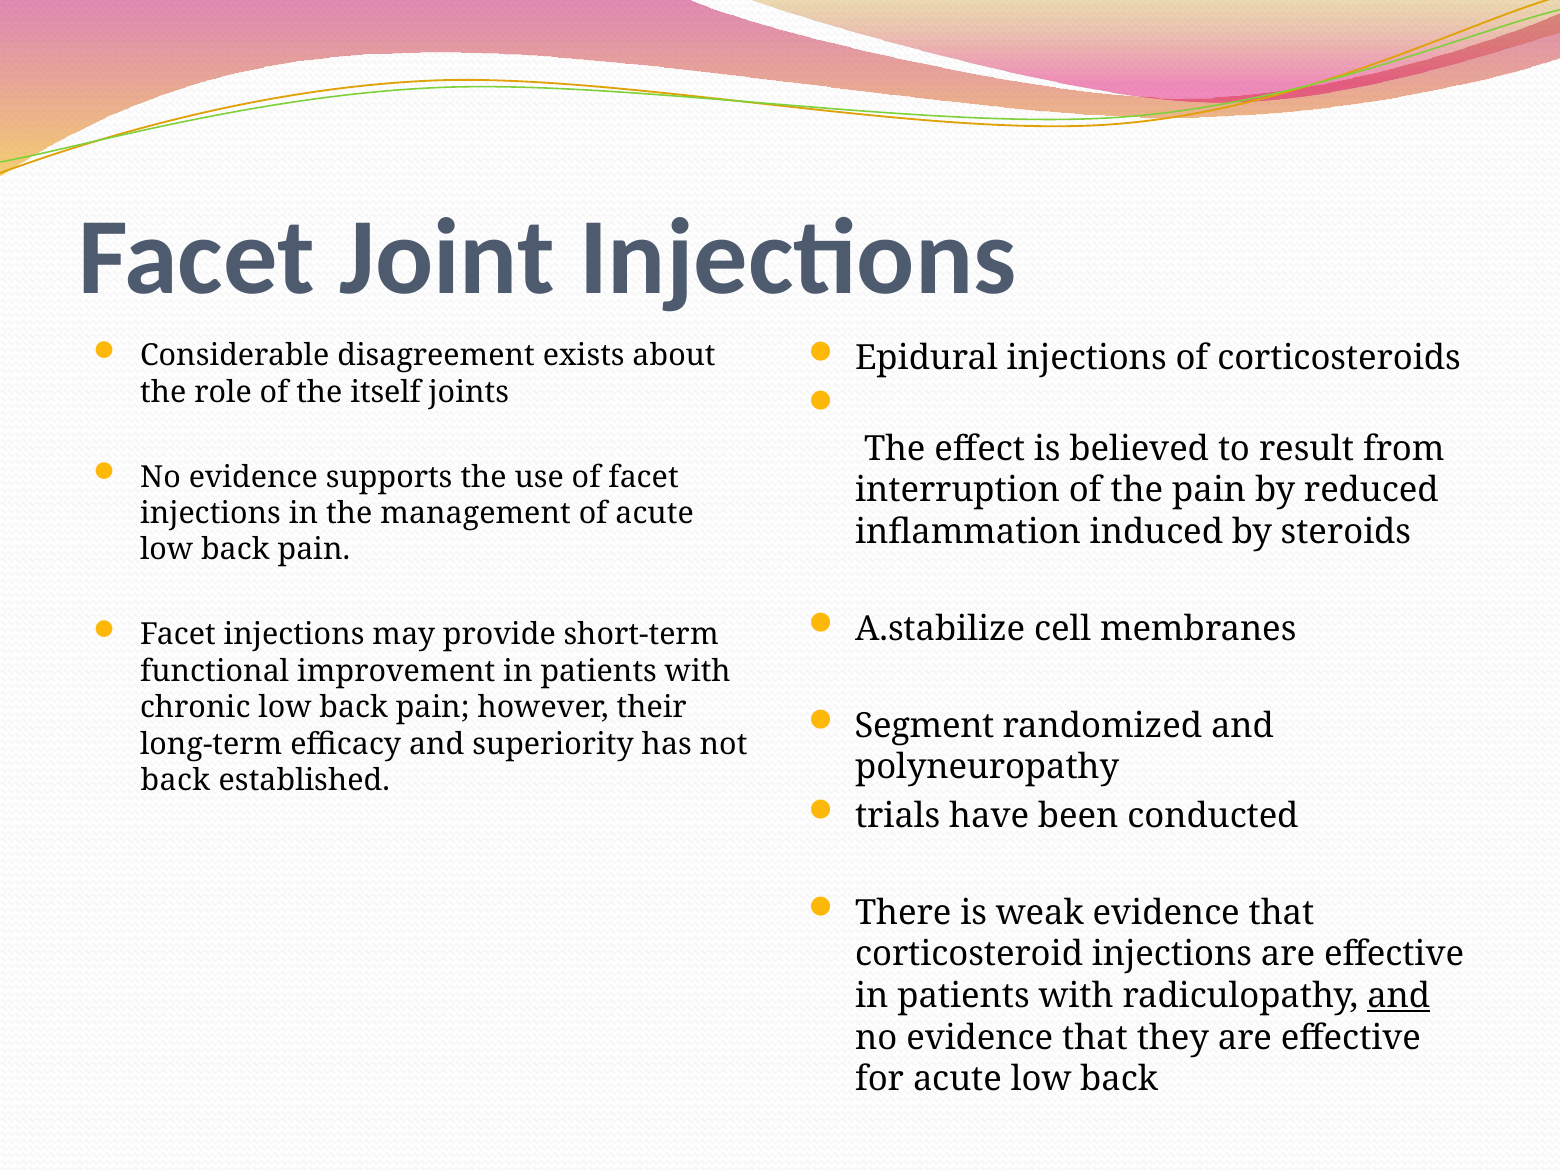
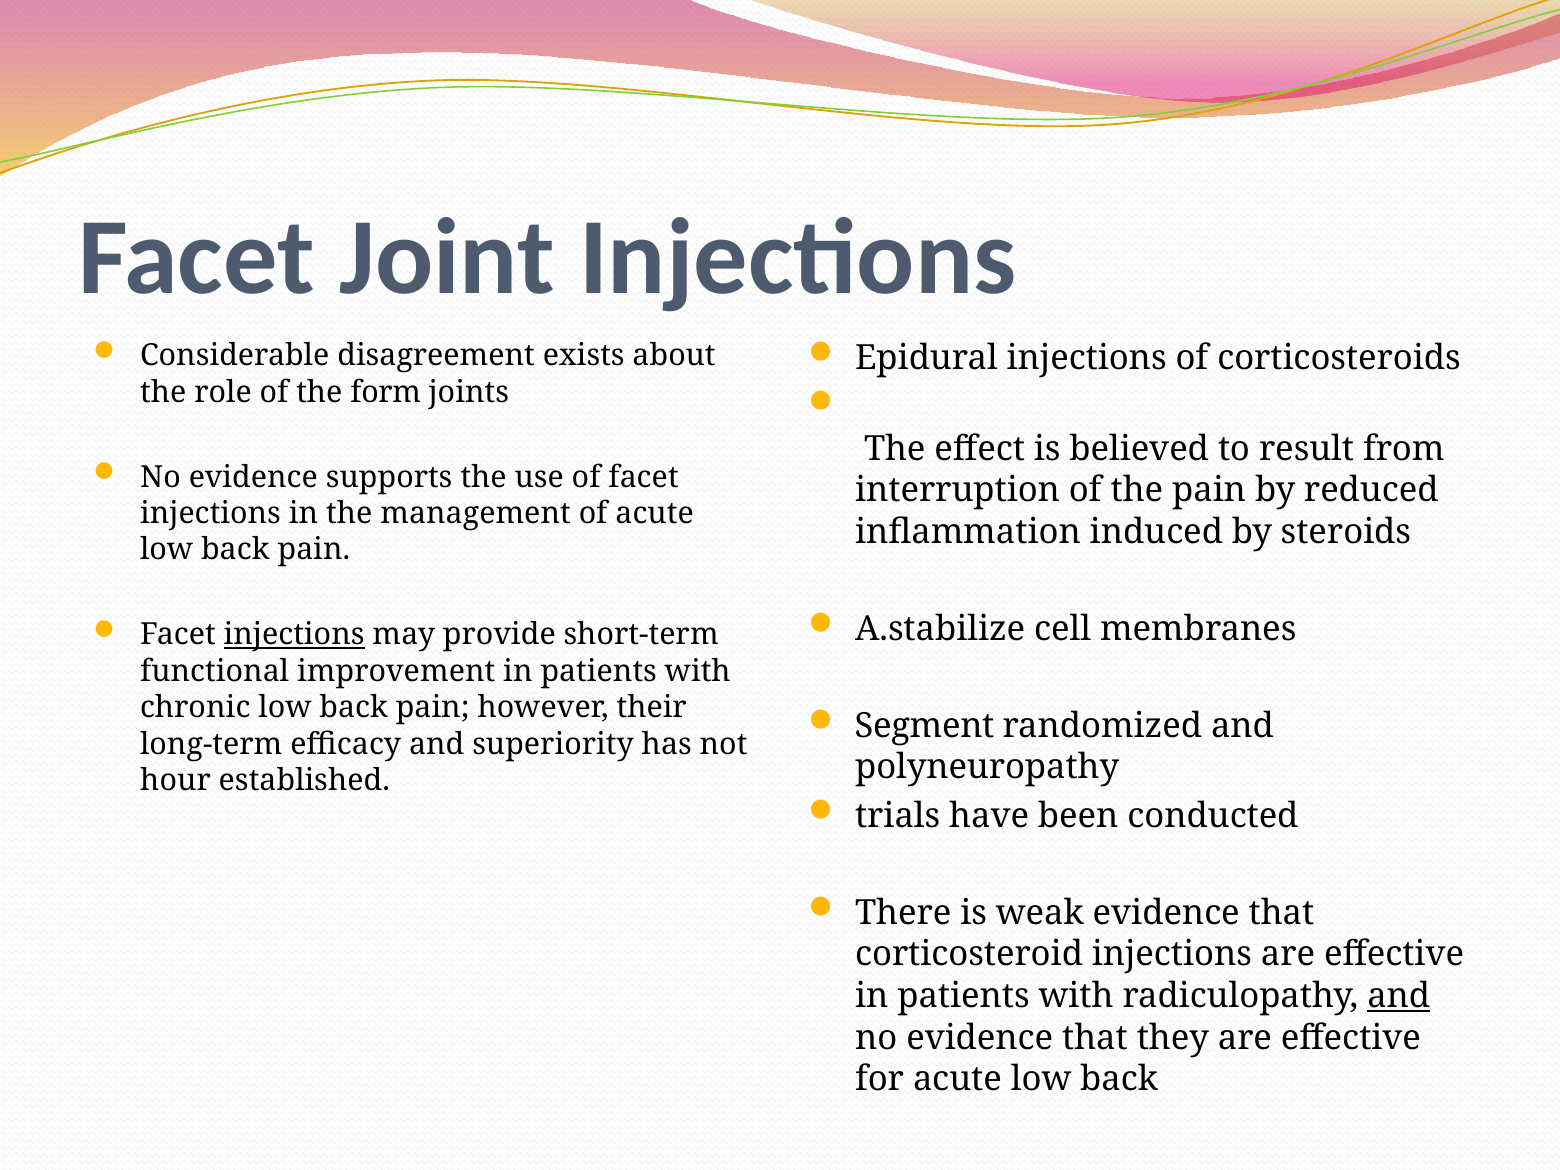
itself: itself -> form (386, 392)
injections underline: none -> present (294, 635)
back: back -> hour (175, 781)
